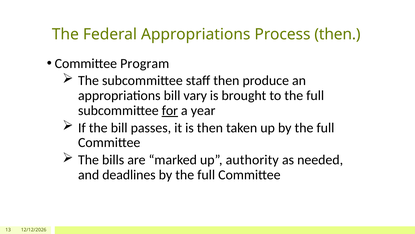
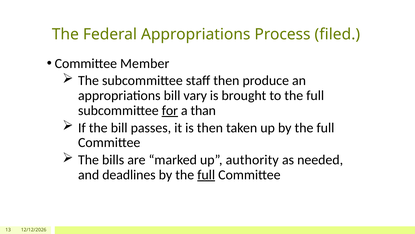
Process then: then -> filed (337, 34)
Program: Program -> Member (145, 63)
year: year -> than (203, 110)
full underline: none -> present (206, 174)
